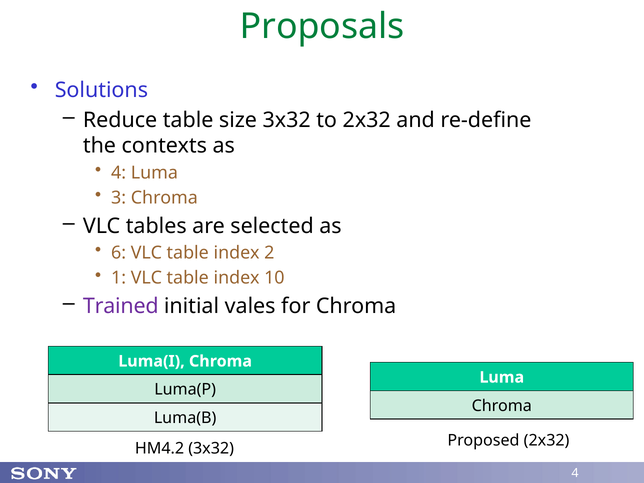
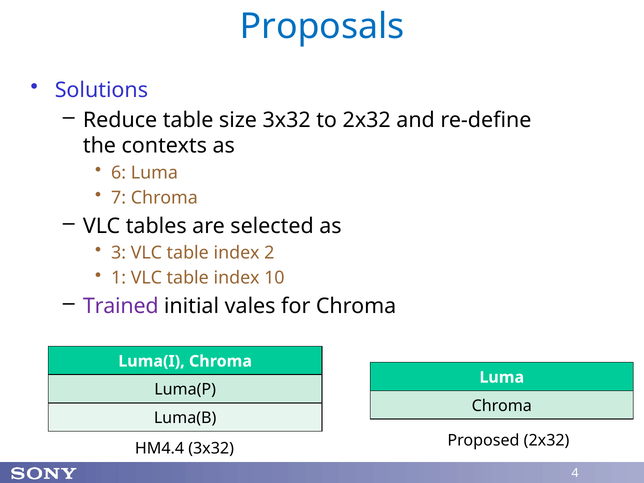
Proposals colour: green -> blue (322, 27)
4: 4 -> 6 (119, 173)
3: 3 -> 7 (119, 198)
6: 6 -> 3 (119, 253)
HM4.2: HM4.2 -> HM4.4 (159, 449)
